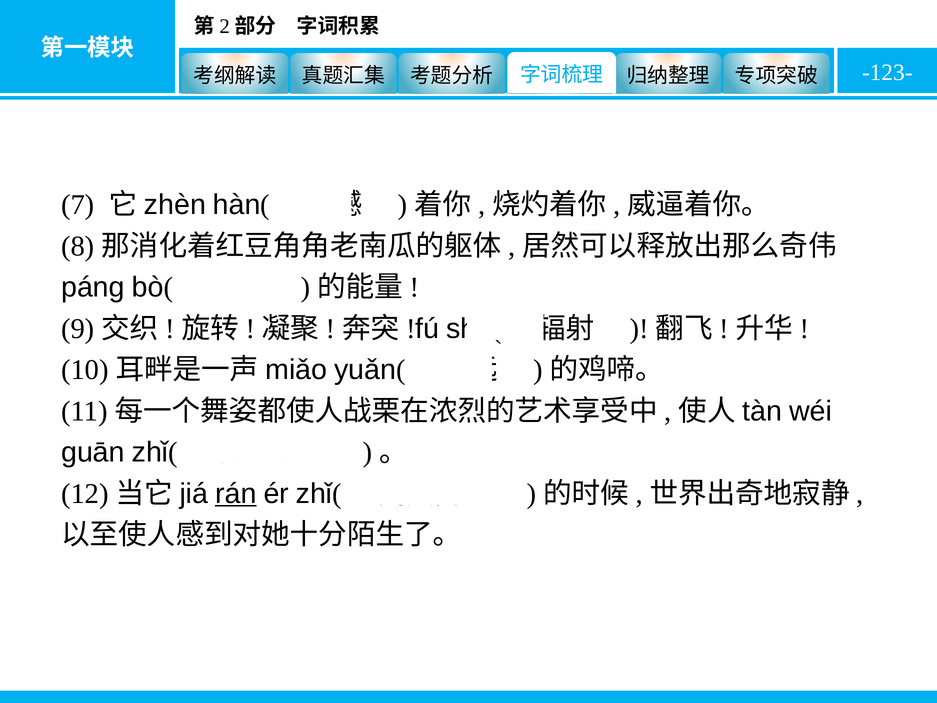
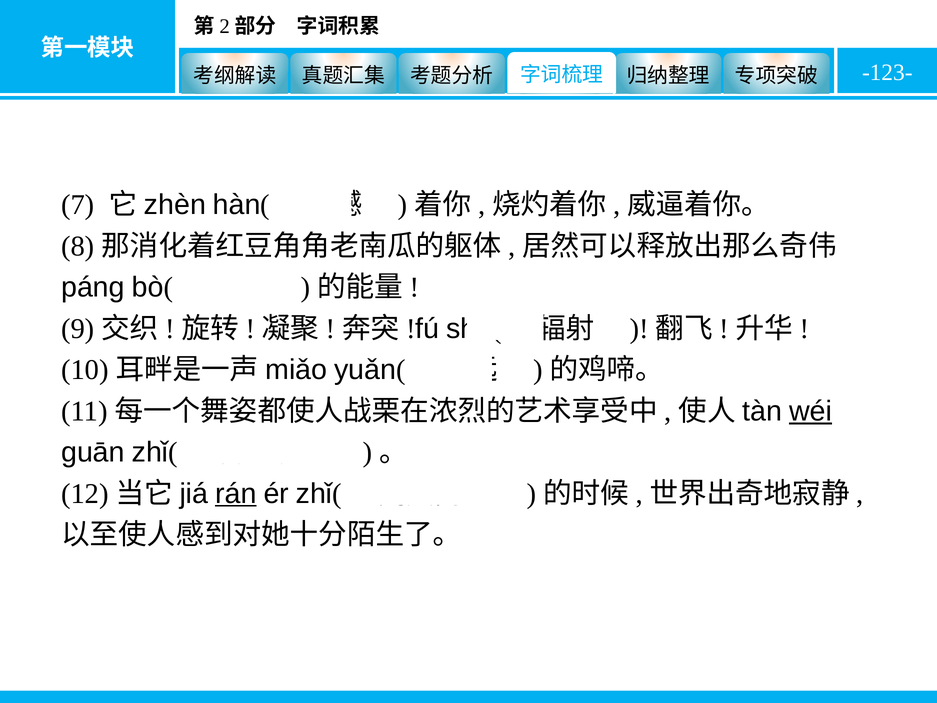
wéi underline: none -> present (811, 411)
